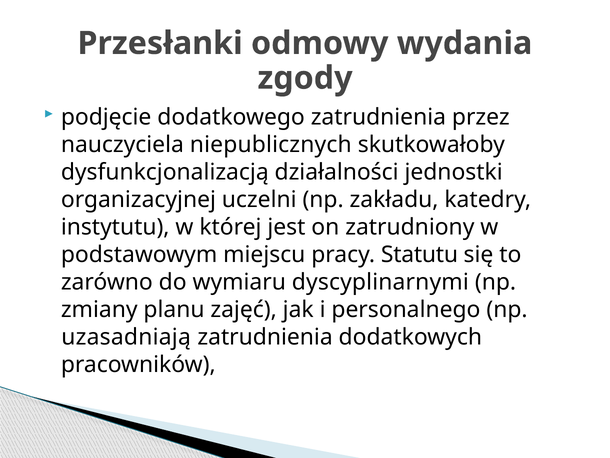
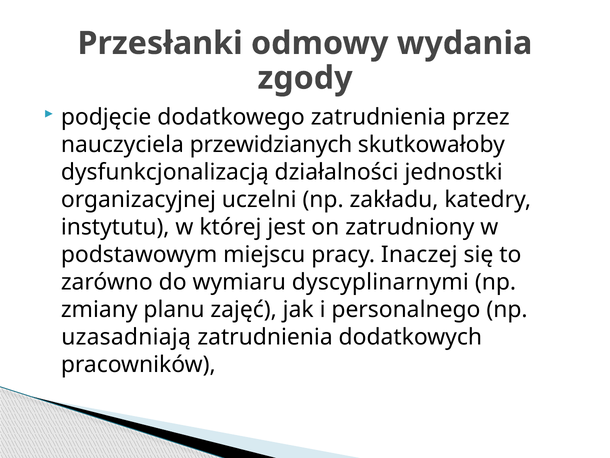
niepublicznych: niepublicznych -> przewidzianych (271, 145)
Statutu: Statutu -> Inaczej (419, 255)
